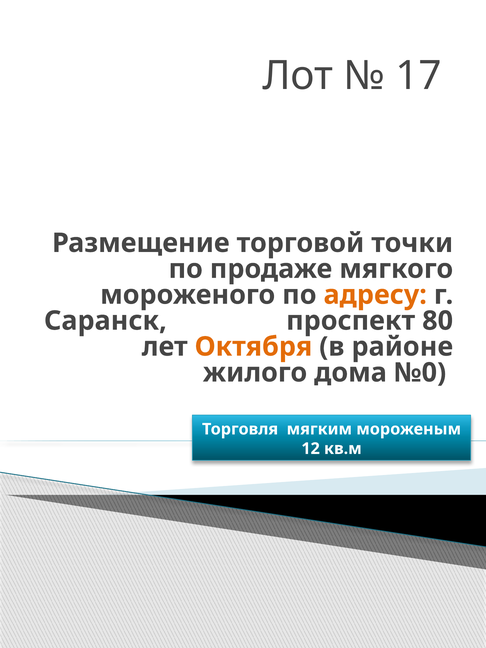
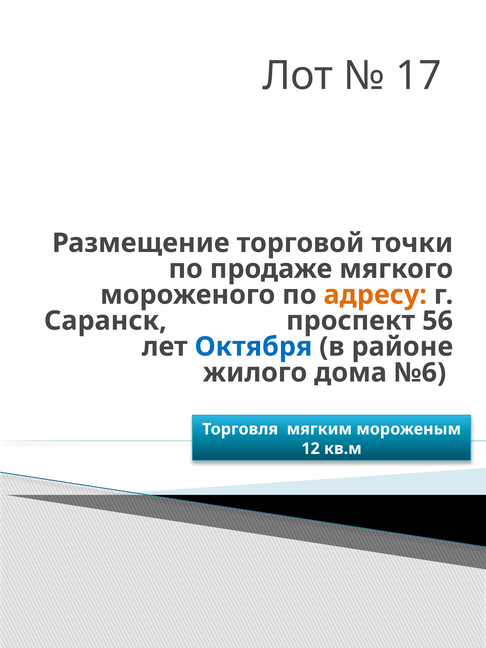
80: 80 -> 56 (438, 321)
Октября colour: orange -> blue (253, 347)
№0: №0 -> №6 (420, 373)
